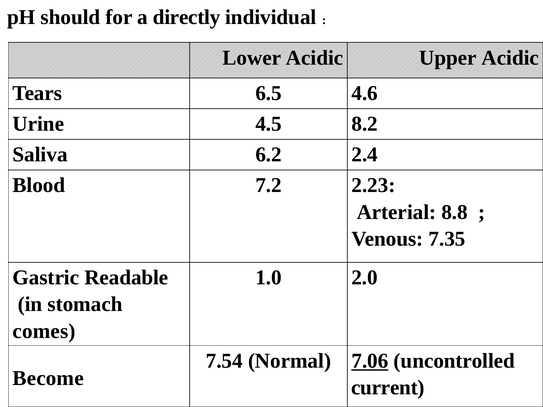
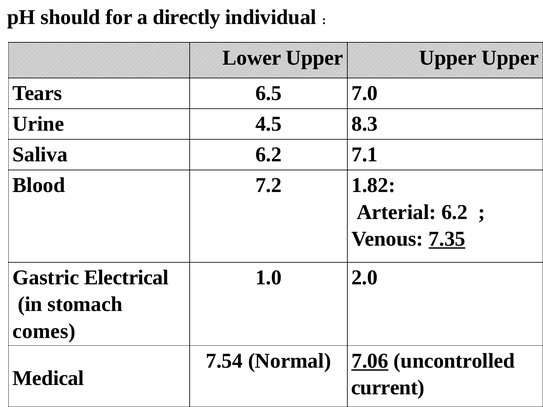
Lower Acidic: Acidic -> Upper (315, 58)
Acidic: Acidic -> Upper (510, 58)
4.6: 4.6 -> 7.0 (365, 93)
8.2: 8.2 -> 8.3 (365, 124)
2.4: 2.4 -> 7.1 (365, 155)
2.23: 2.23 -> 1.82 (373, 185)
Arterial 8.8: 8.8 -> 6.2 (455, 212)
7.35 underline: none -> present (447, 239)
Readable: Readable -> Electrical (126, 278)
Become: Become -> Medical (48, 378)
